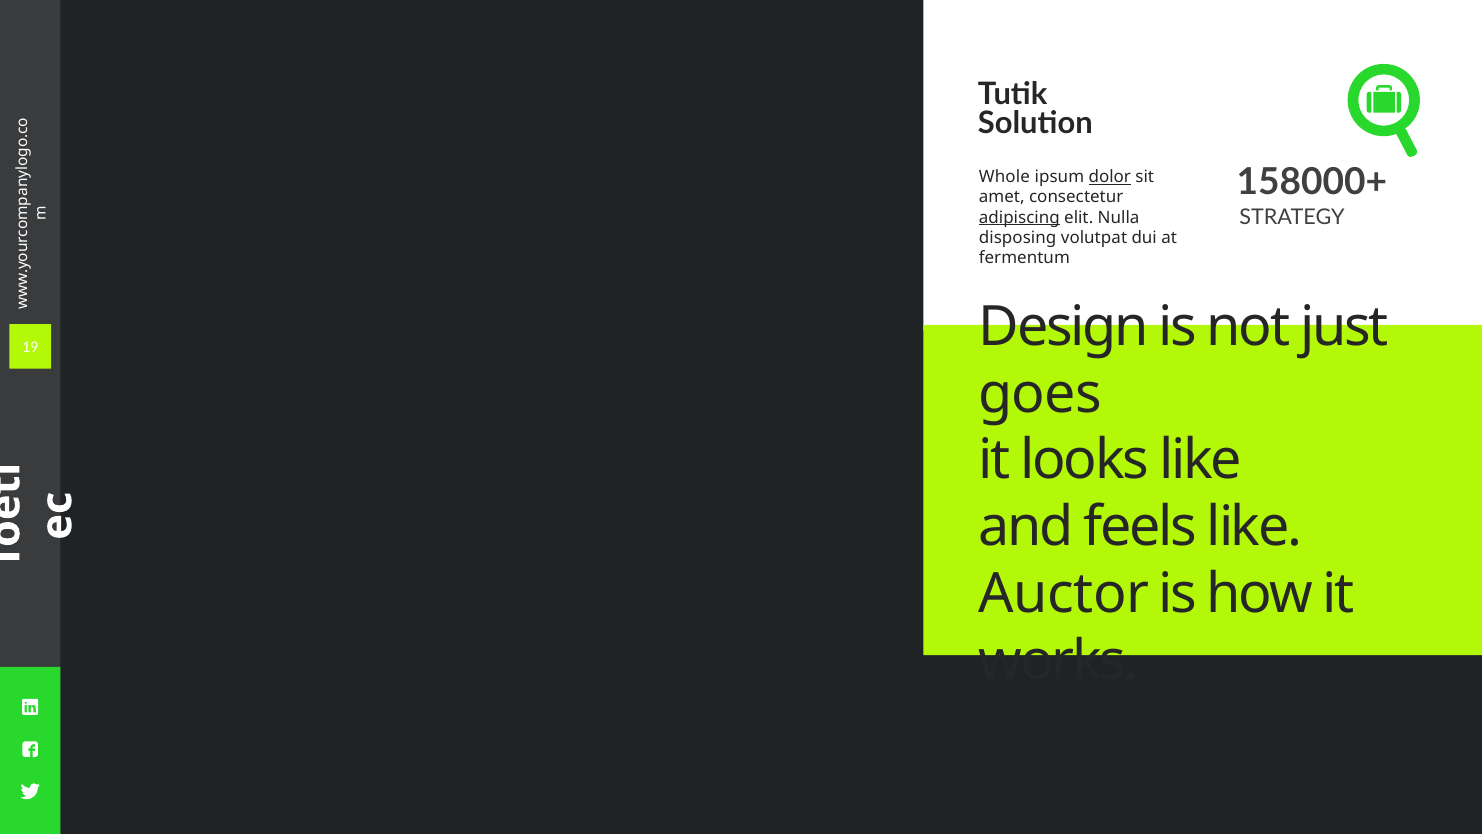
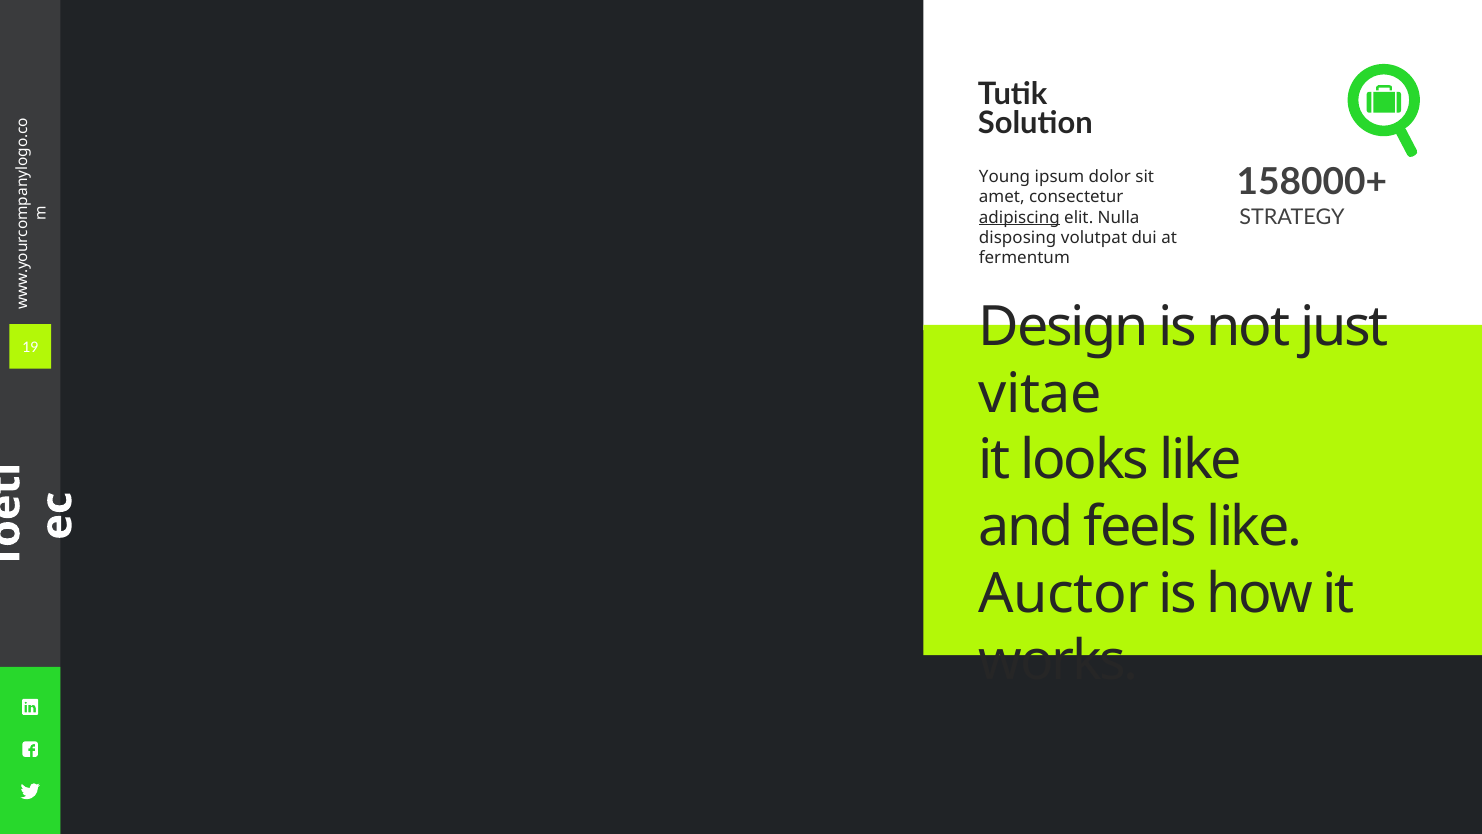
Whole: Whole -> Young (1005, 177)
dolor underline: present -> none (1110, 177)
goes: goes -> vitae (1040, 394)
